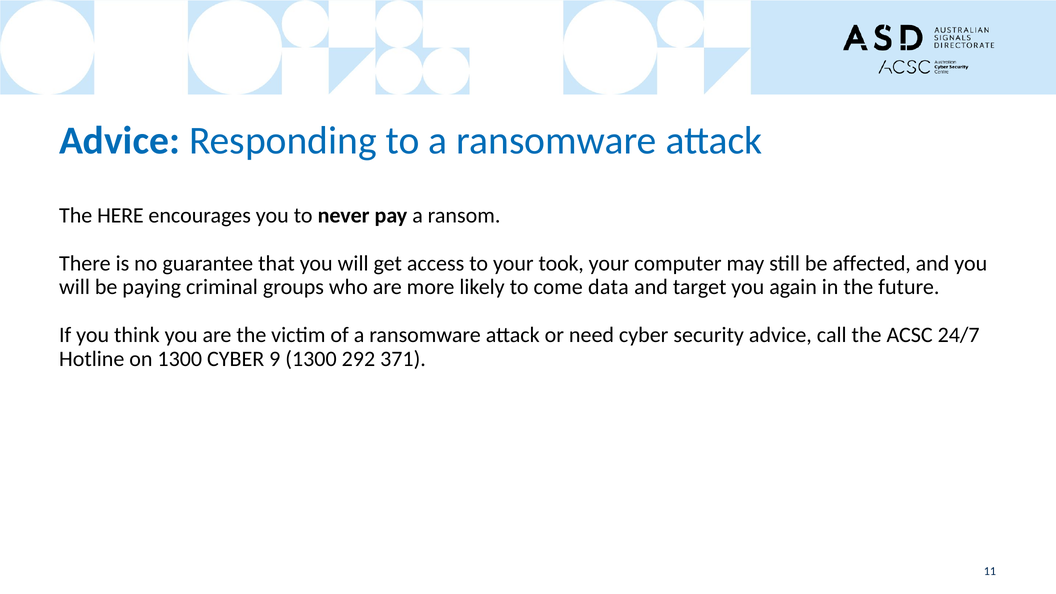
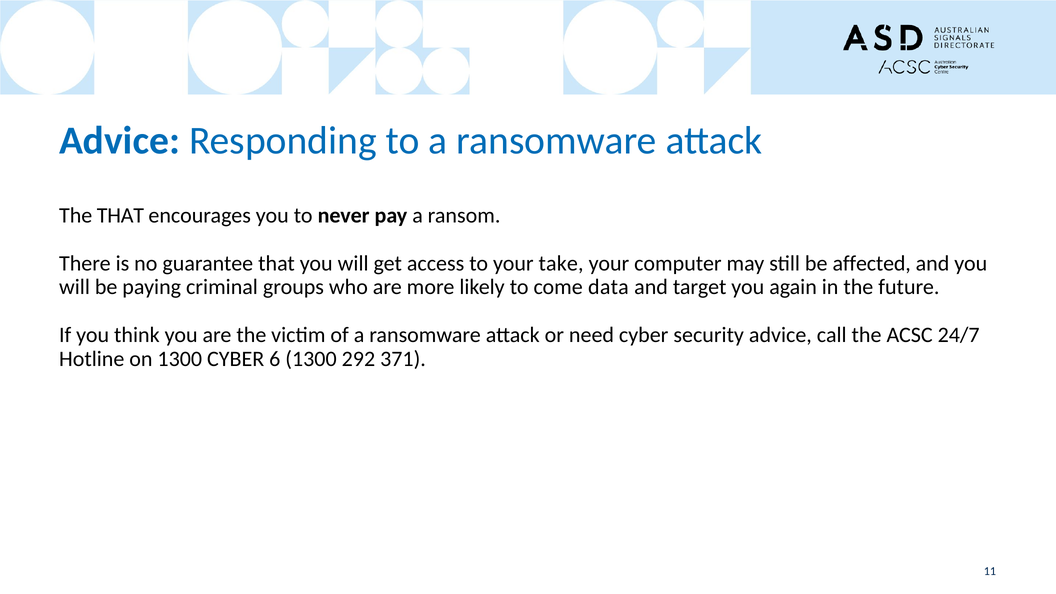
The HERE: HERE -> THAT (120, 215)
took: took -> take (561, 263)
9: 9 -> 6 (275, 359)
